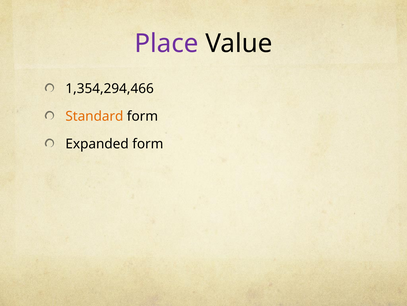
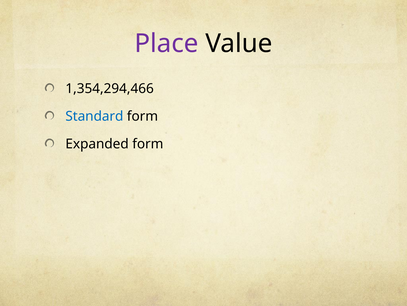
Standard colour: orange -> blue (94, 116)
